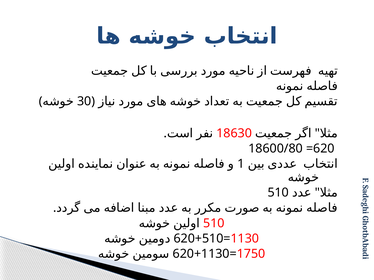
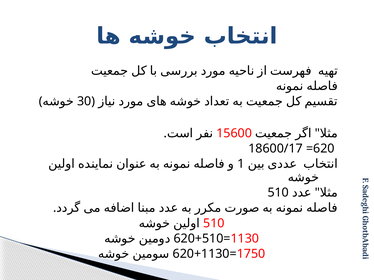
18630: 18630 -> 15600 (234, 134)
18600/80: 18600/80 -> 18600/17 (276, 149)
